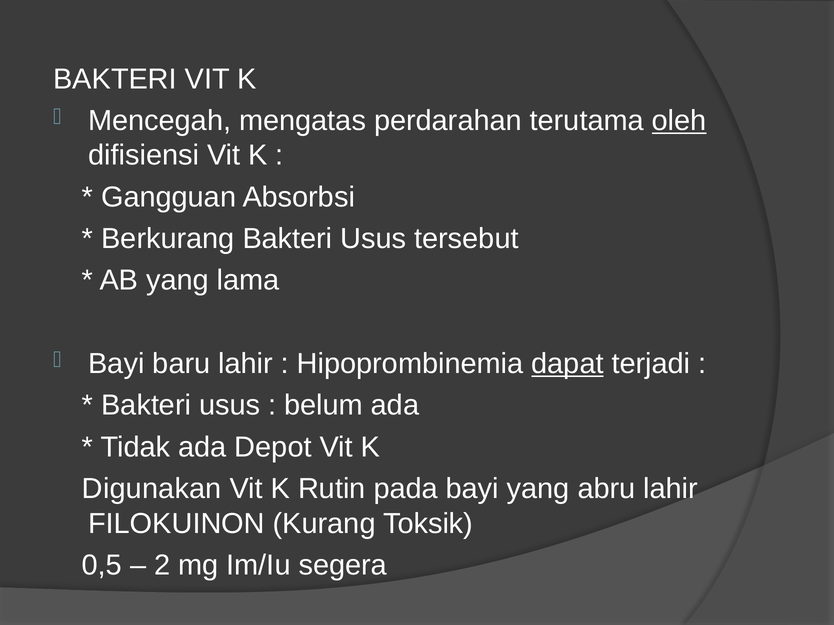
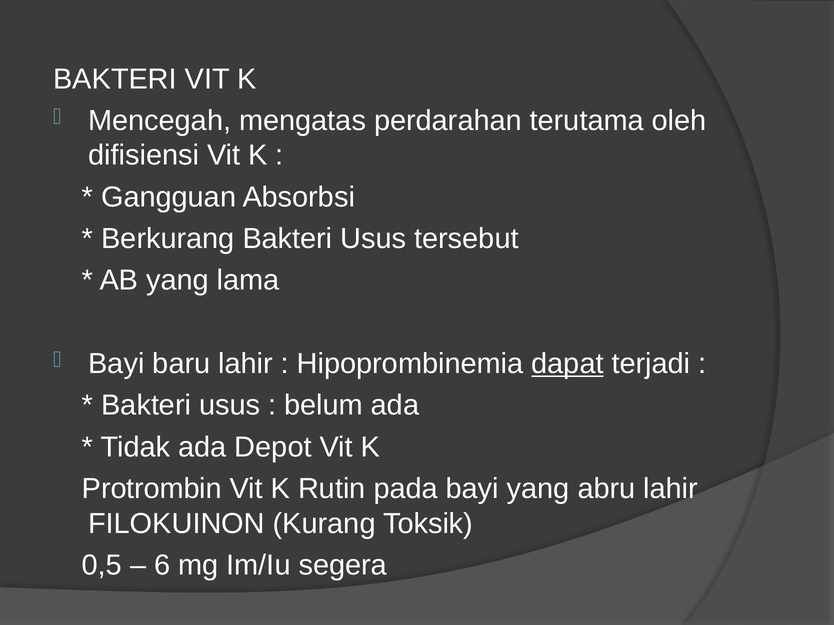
oleh underline: present -> none (679, 121)
Digunakan: Digunakan -> Protrombin (152, 489)
2: 2 -> 6 (162, 566)
